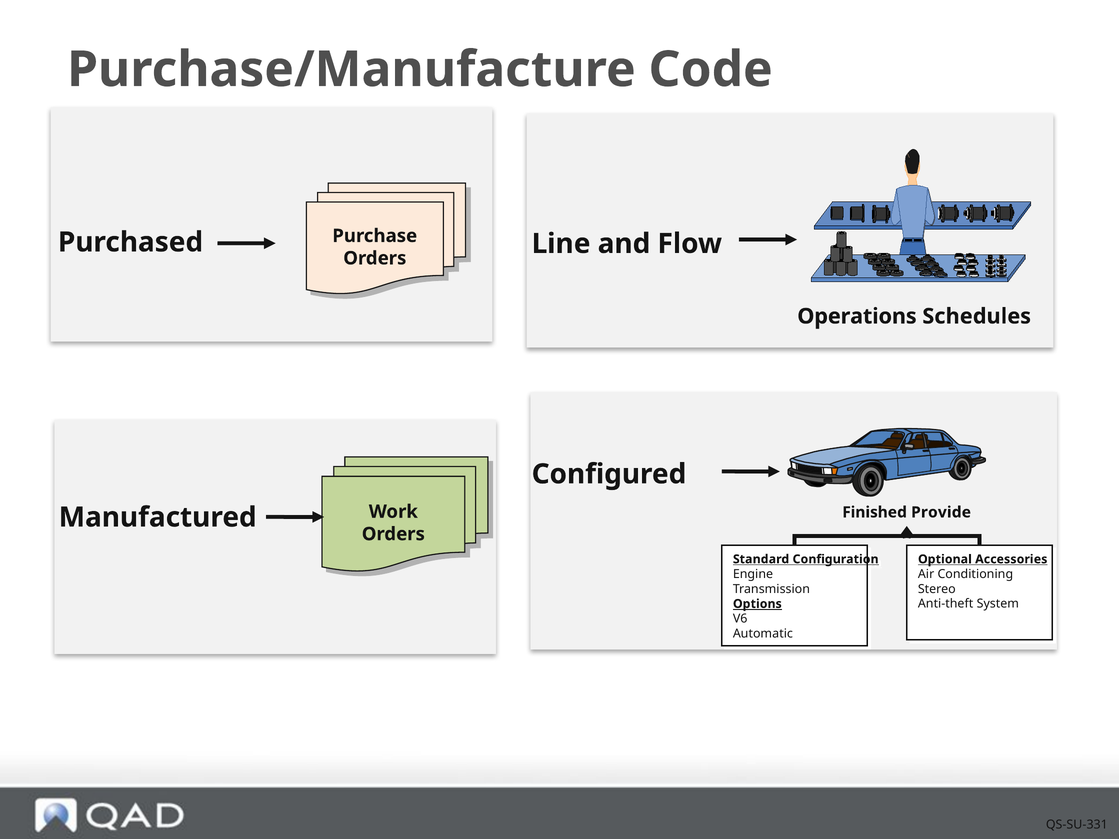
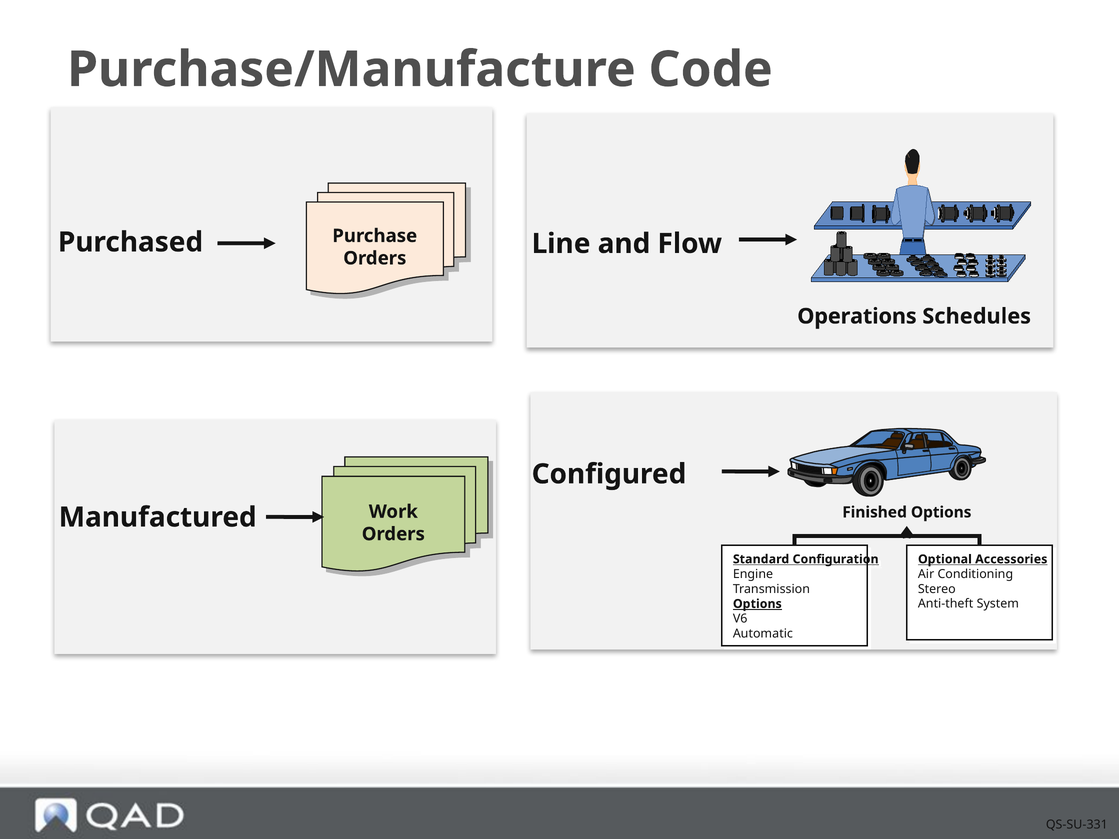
Finished Provide: Provide -> Options (941, 512)
